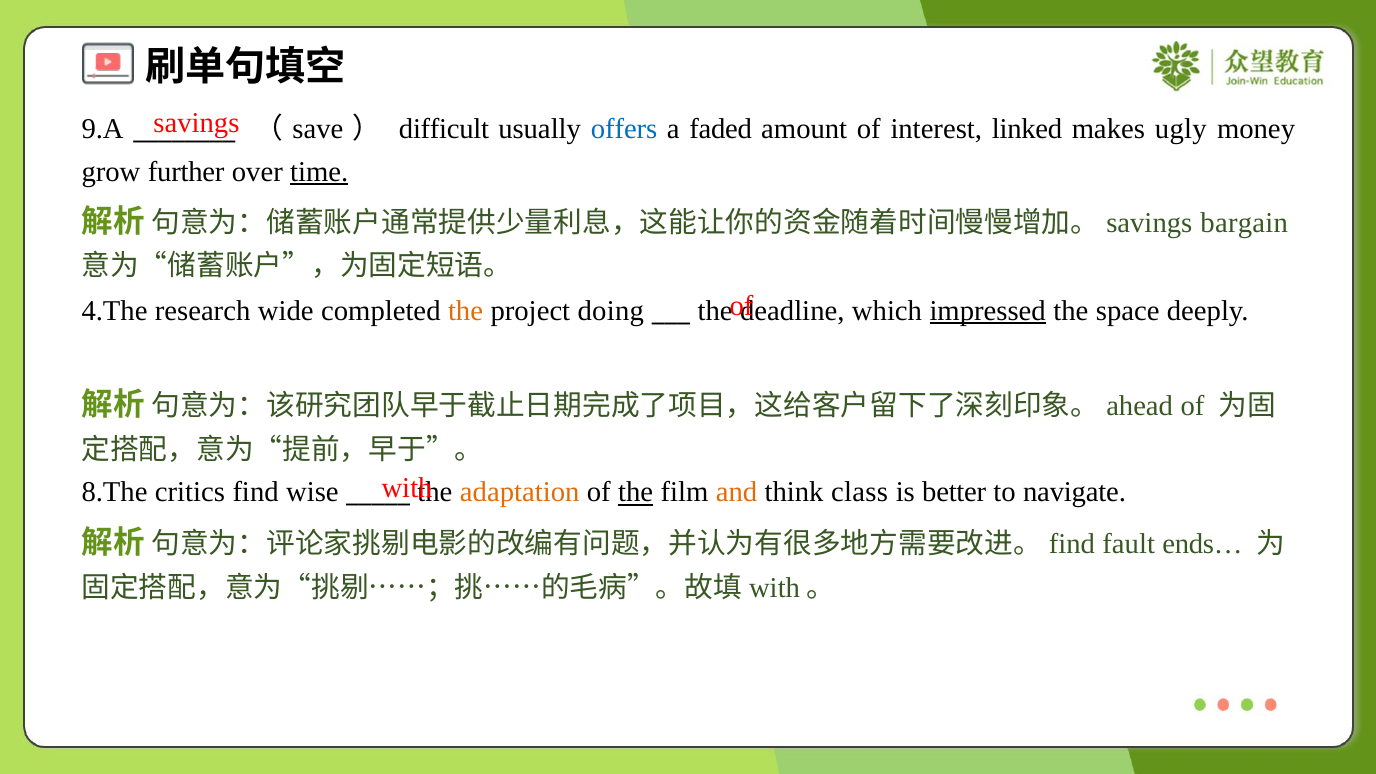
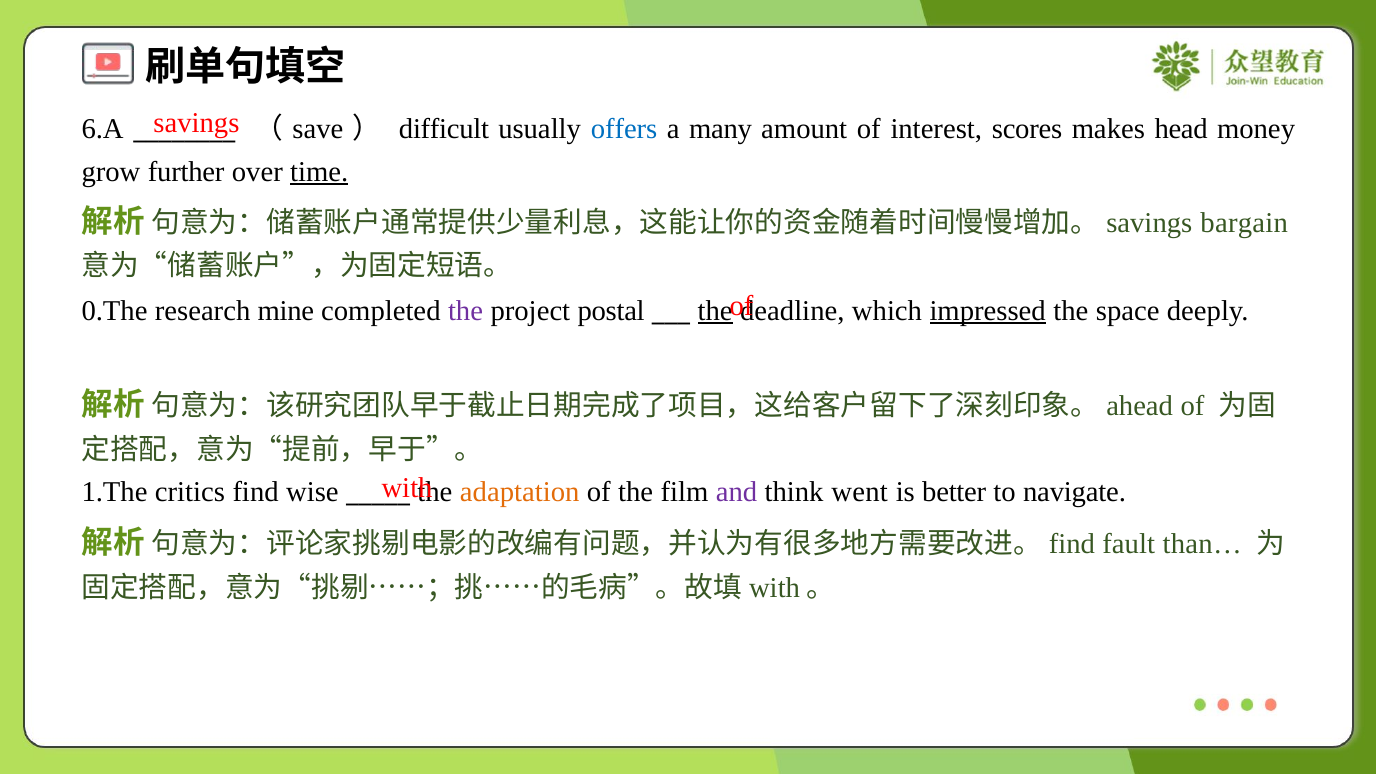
9.A: 9.A -> 6.A (103, 129)
faded: faded -> many (721, 129)
linked: linked -> scores (1027, 129)
ugly: ugly -> head (1181, 129)
4.The: 4.The -> 0.The (114, 311)
wide: wide -> mine (286, 311)
the colour: orange -> purple (466, 311)
doing: doing -> postal (611, 311)
the underline: none -> present (715, 311)
8.The: 8.The -> 1.The (114, 492)
the underline: present -> none (636, 492)
and colour: orange -> purple (737, 492)
class: class -> went (860, 492)
ends…: ends… -> than… (1202, 544)
